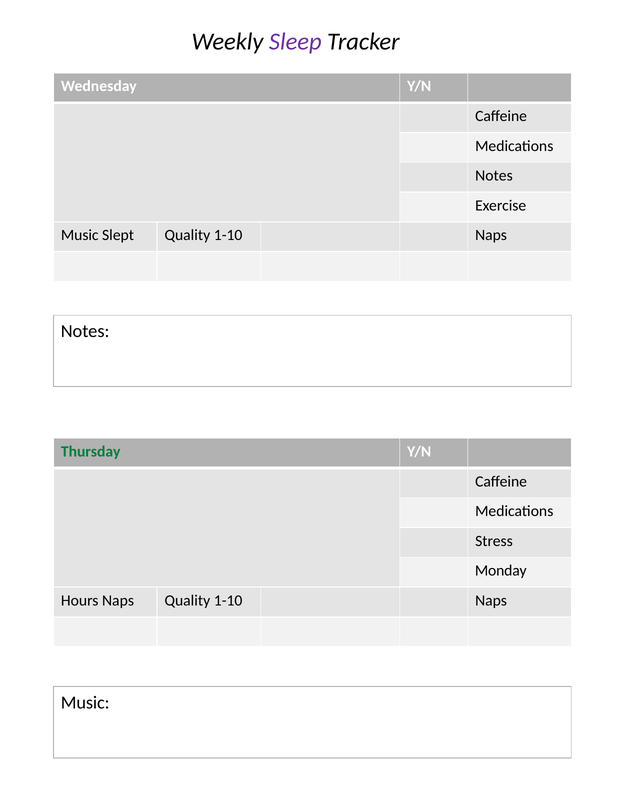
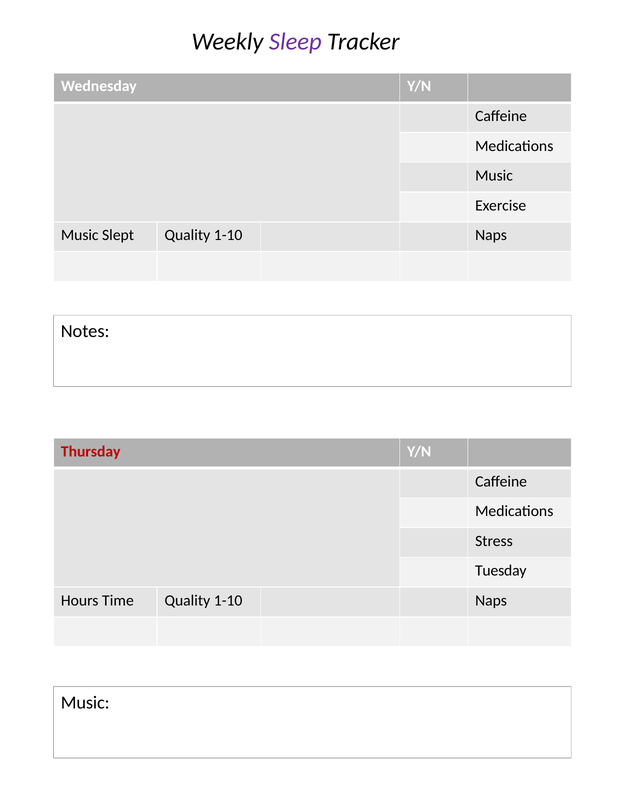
Notes: Notes -> Music (494, 176)
Thursday colour: green -> red (91, 452)
Monday: Monday -> Tuesday (501, 571)
Hours Naps: Naps -> Time (118, 601)
